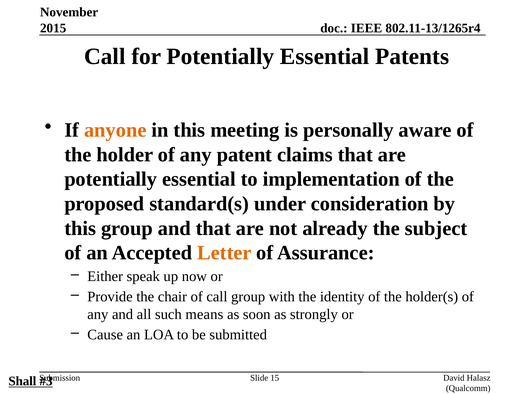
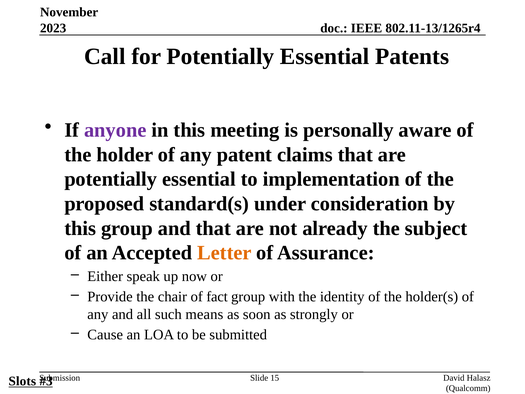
2015: 2015 -> 2023 (53, 28)
anyone colour: orange -> purple (115, 130)
of call: call -> fact (217, 297)
Shall: Shall -> Slots (22, 381)
